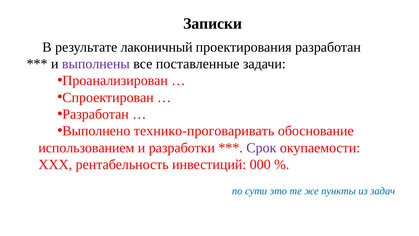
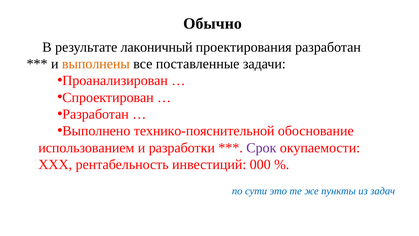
Записки: Записки -> Обычно (212, 23)
выполнены colour: purple -> orange (96, 64)
технико-проговаривать: технико-проговаривать -> технико-пояснительной (204, 131)
